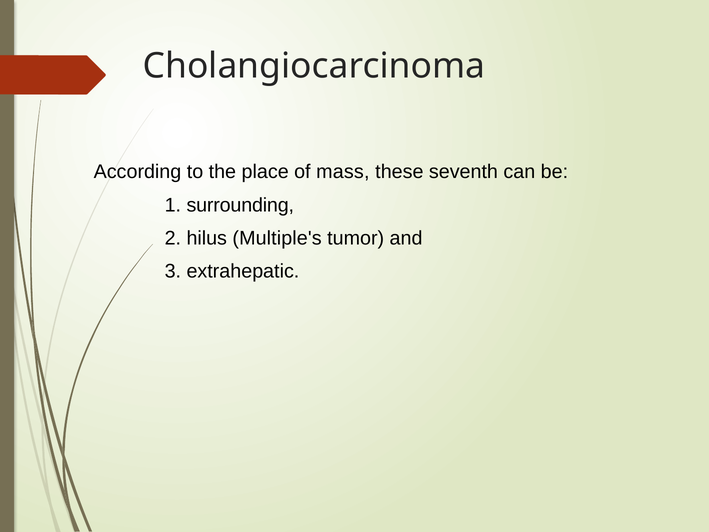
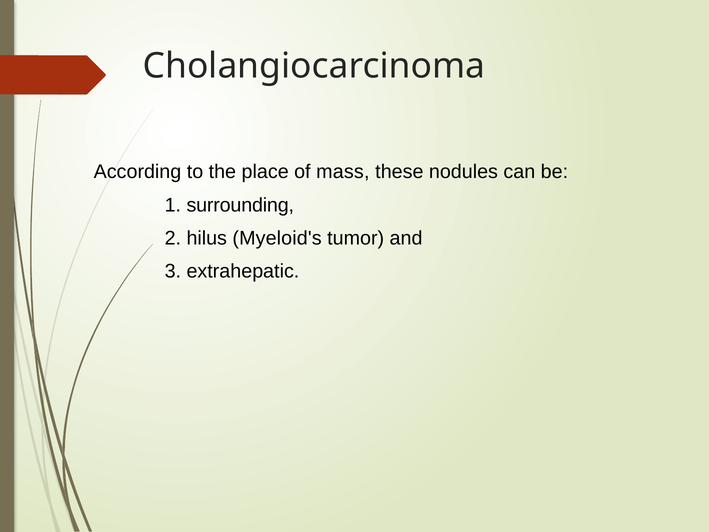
seventh: seventh -> nodules (463, 172)
Multiple's: Multiple's -> Myeloid's (277, 238)
